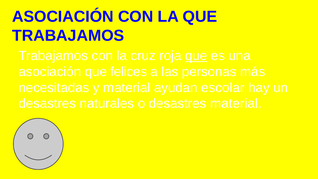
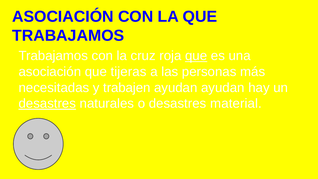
felices: felices -> tijeras (129, 72)
y material: material -> trabajen (127, 88)
ayudan escolar: escolar -> ayudan (223, 88)
desastres underline: none -> present (47, 103)
